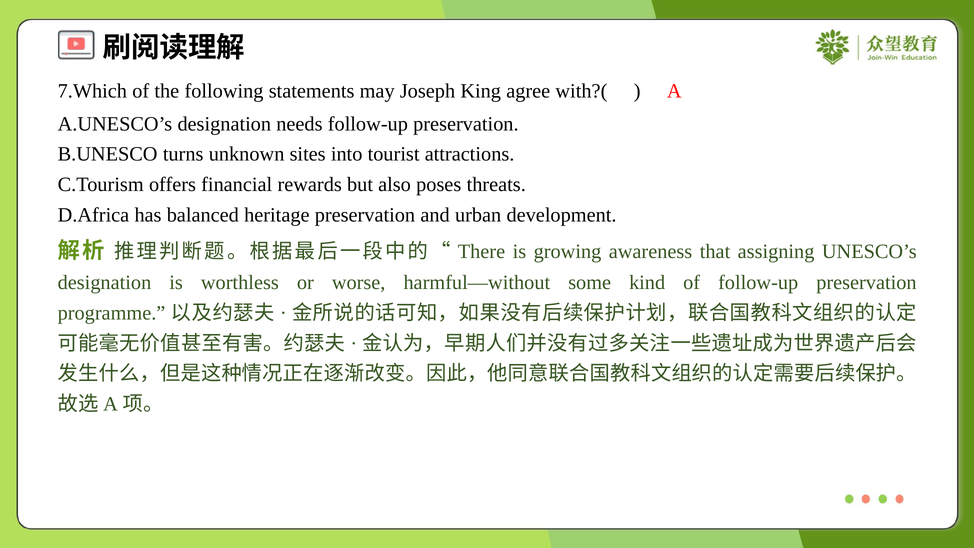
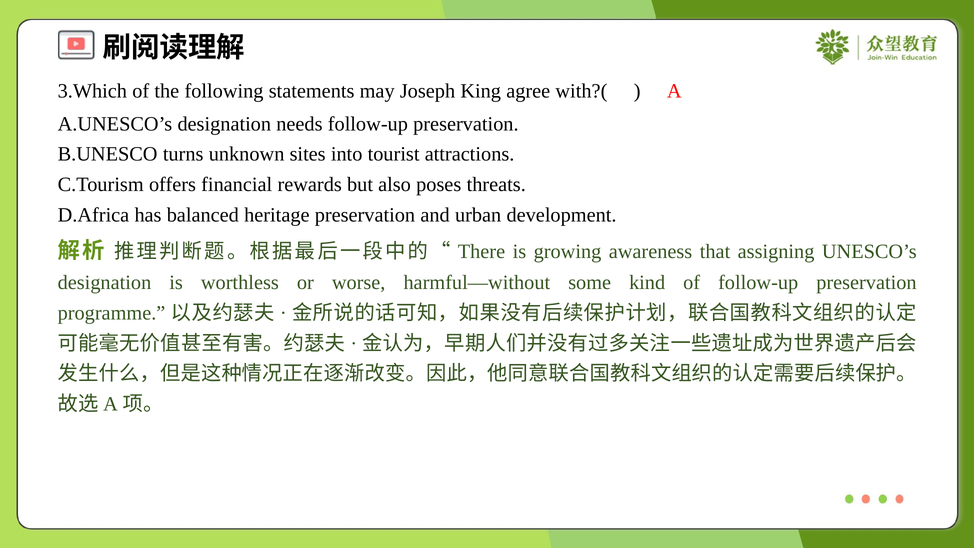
7.Which: 7.Which -> 3.Which (92, 91)
